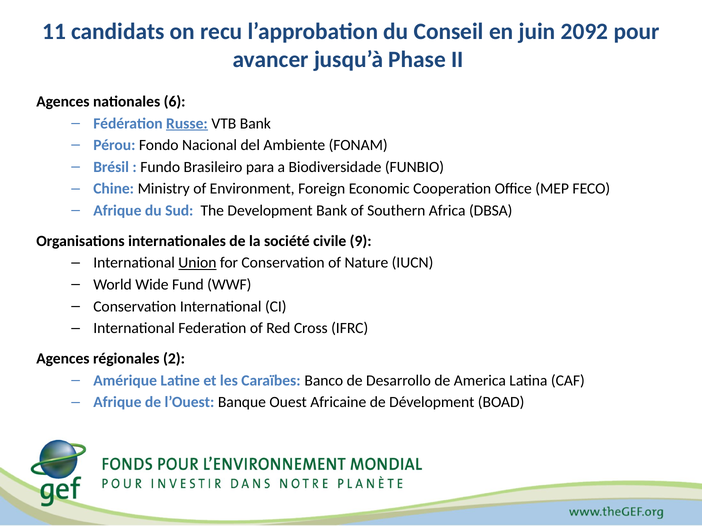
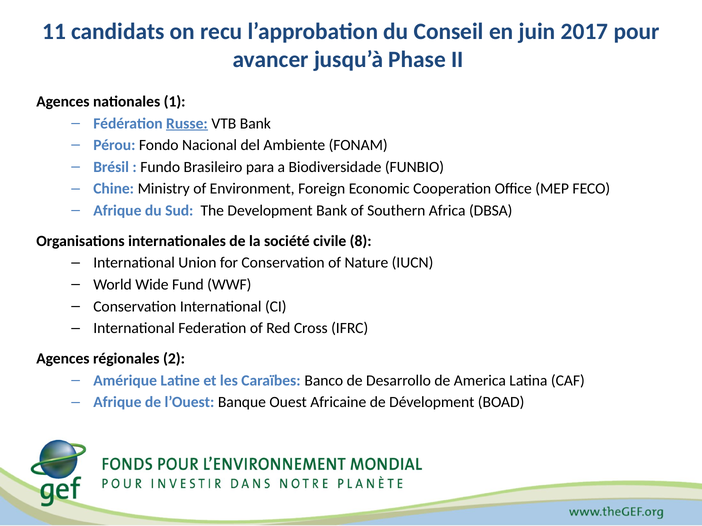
2092: 2092 -> 2017 (585, 31)
6: 6 -> 1 (175, 102)
9: 9 -> 8 (361, 241)
Union underline: present -> none (197, 263)
